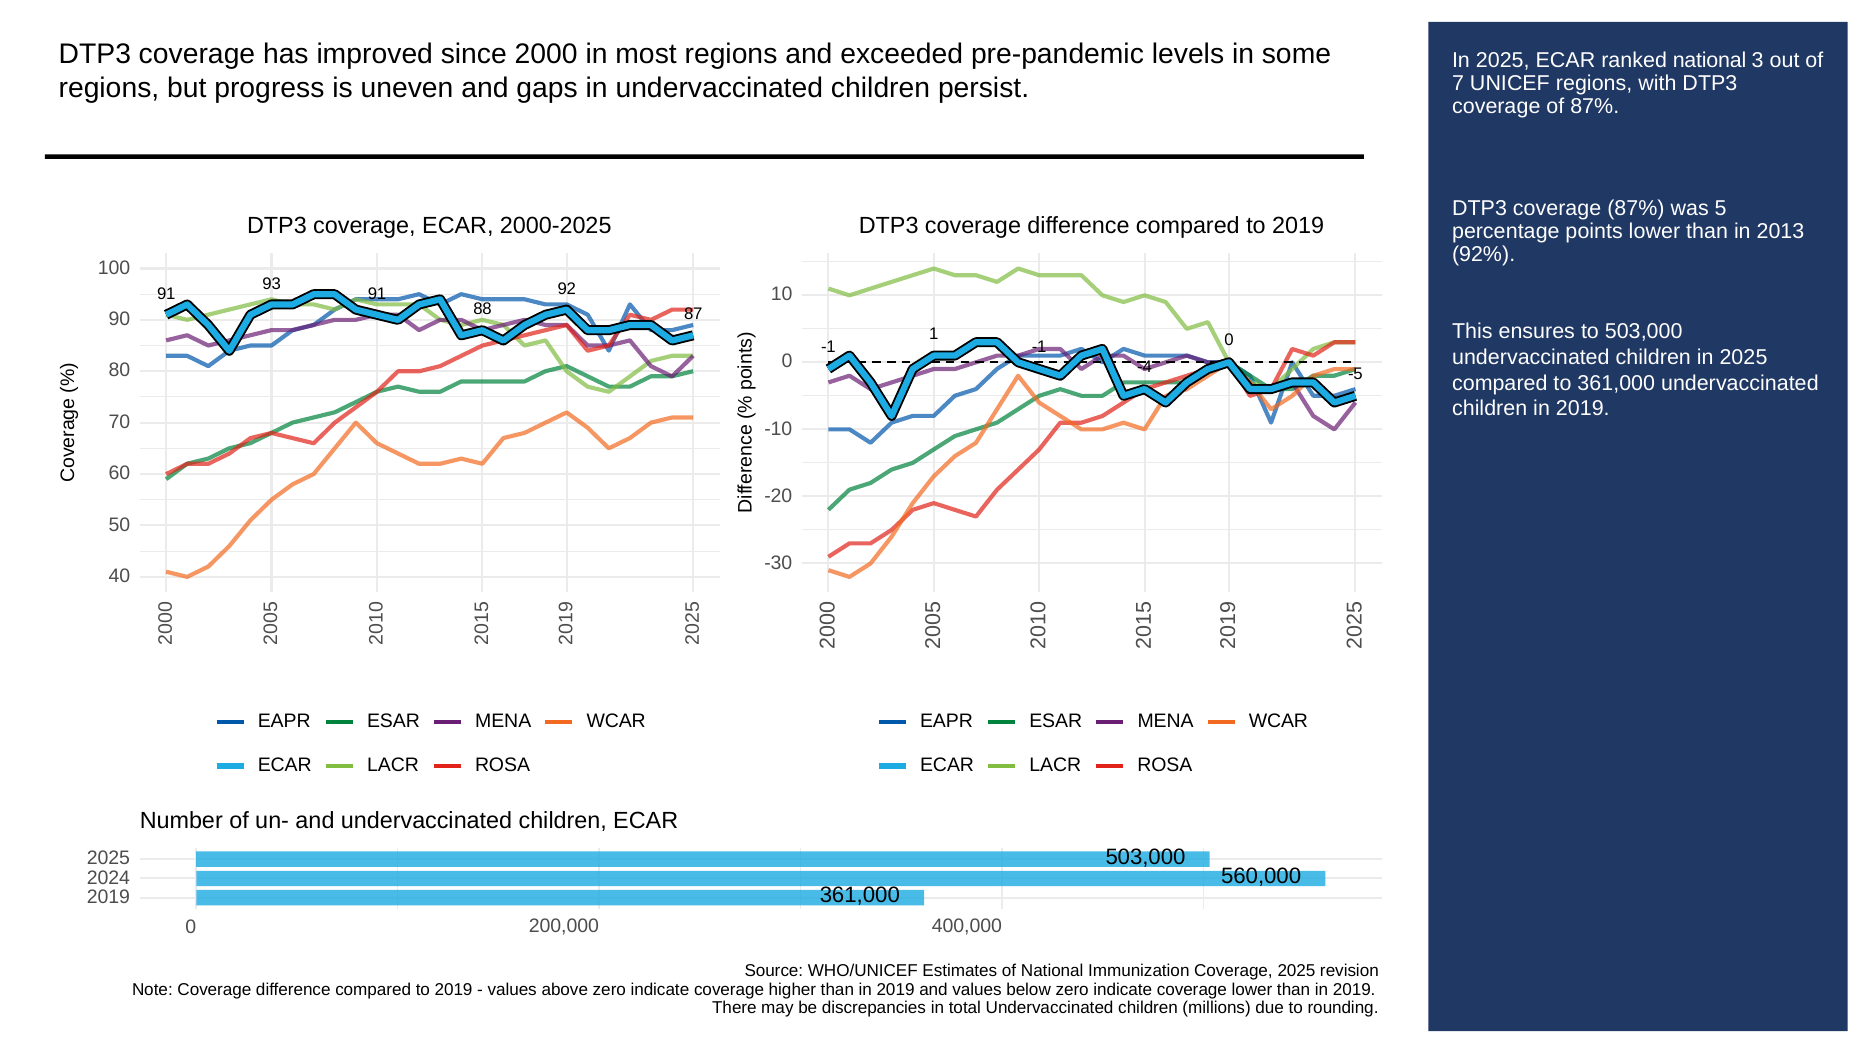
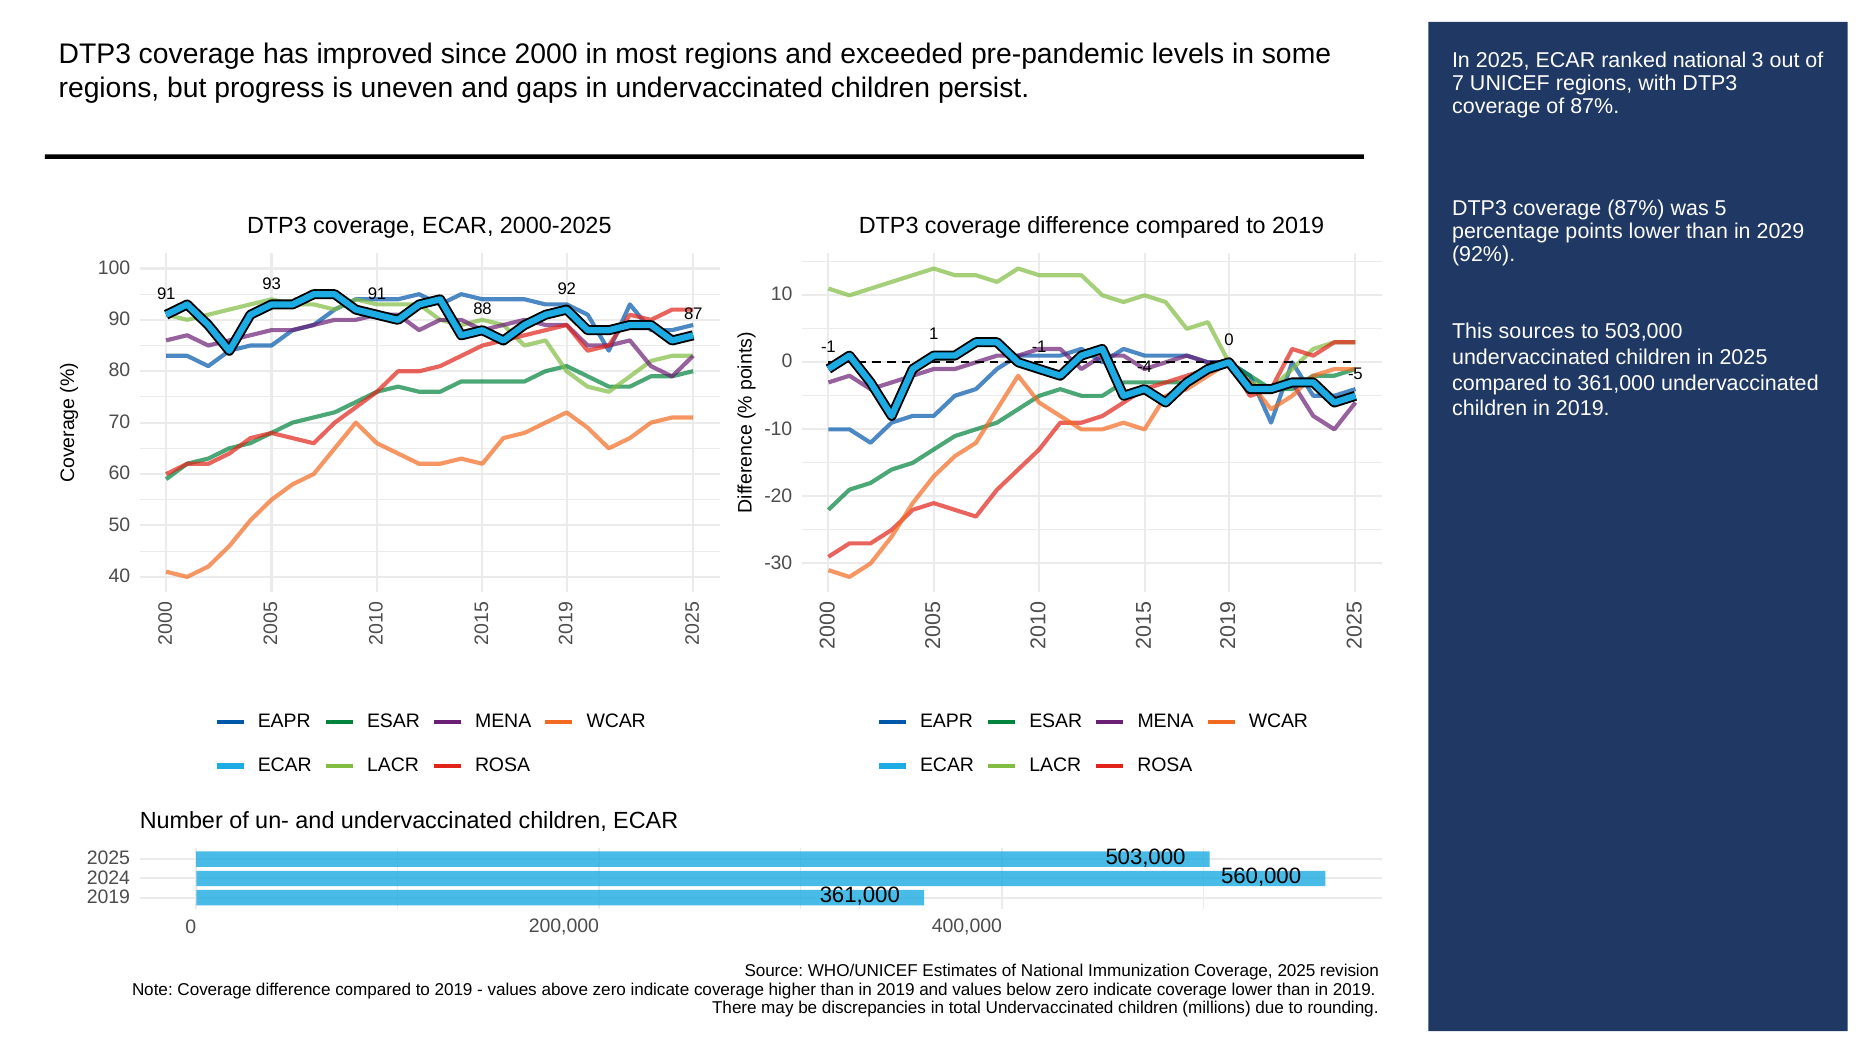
2013: 2013 -> 2029 (1780, 231)
ensures: ensures -> sources (1537, 331)
